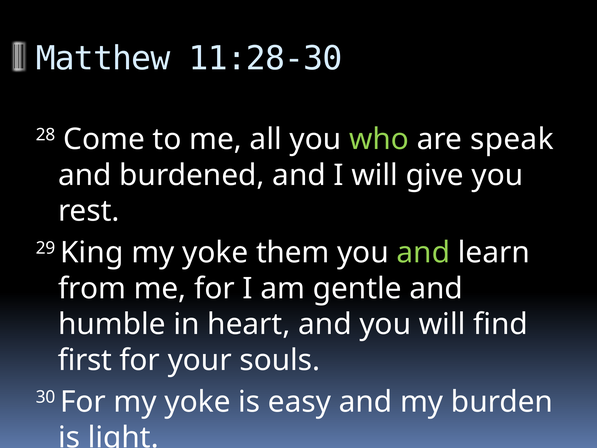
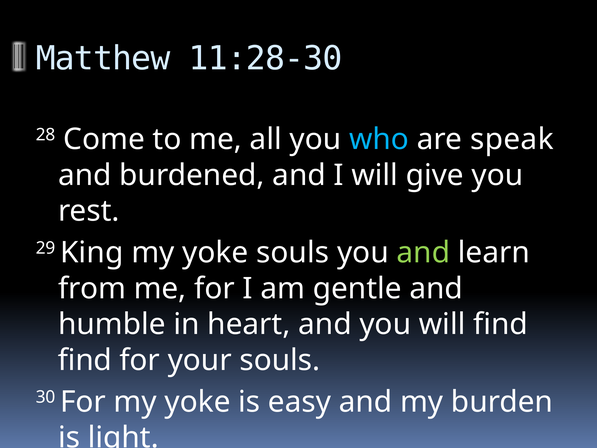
who colour: light green -> light blue (379, 139)
yoke them: them -> souls (293, 253)
first: first -> find (85, 360)
